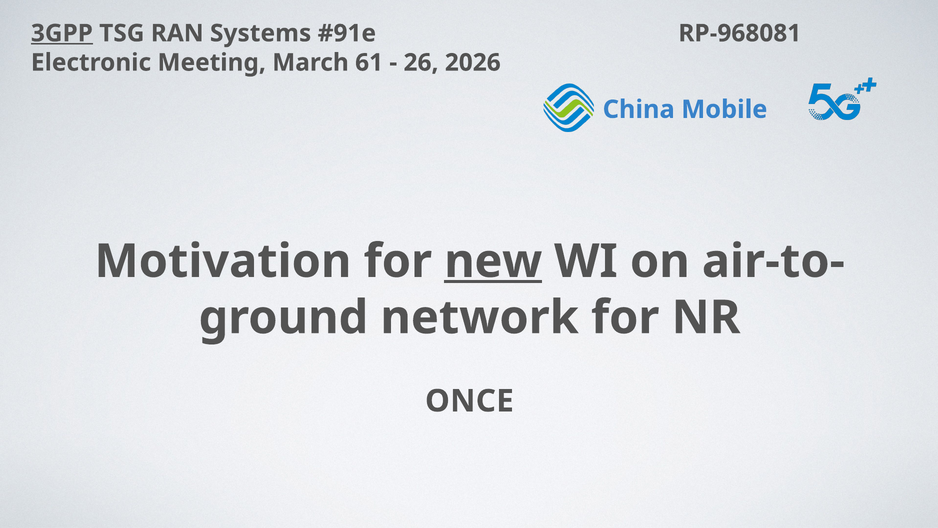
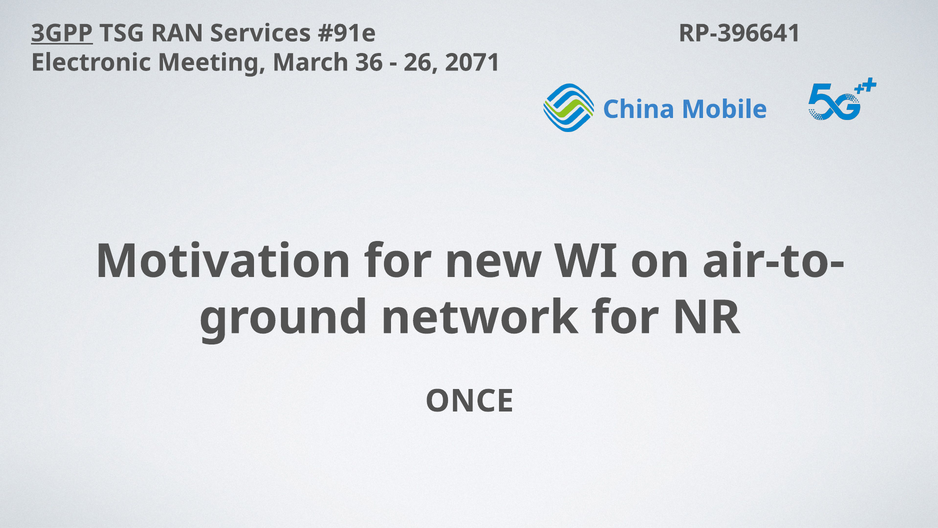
Systems: Systems -> Services (261, 33)
RP-968081: RP-968081 -> RP-396641 (740, 33)
61: 61 -> 36 (369, 63)
2026: 2026 -> 2071 (473, 63)
new underline: present -> none (493, 261)
